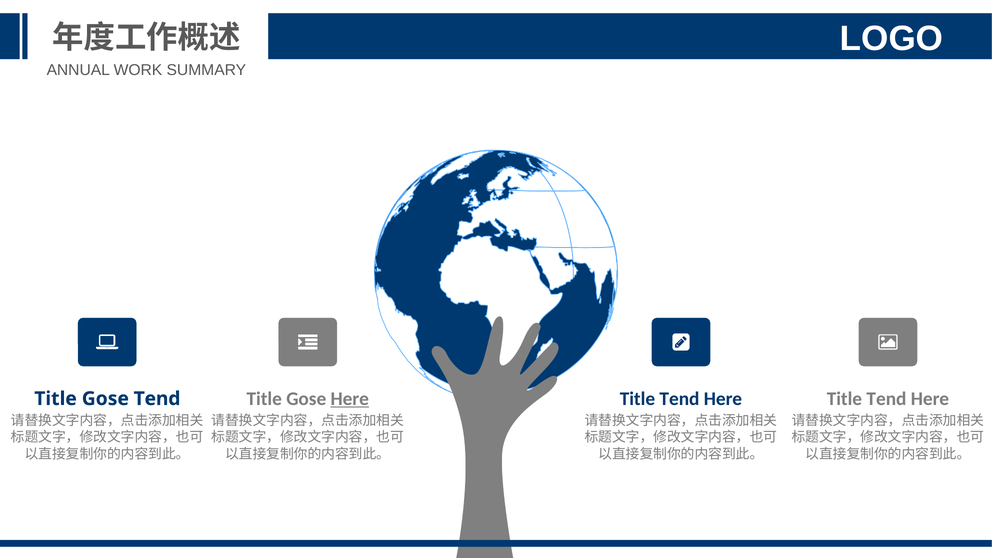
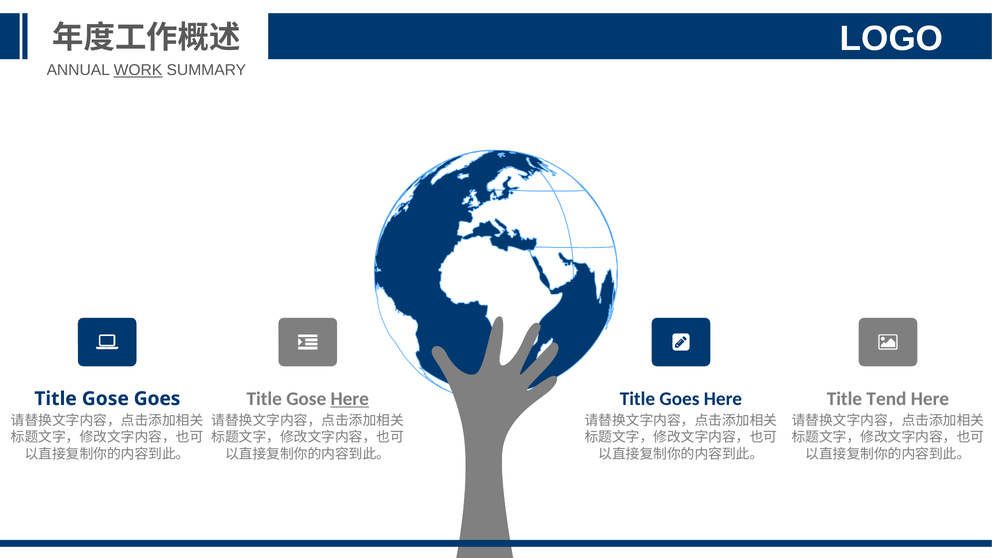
WORK underline: none -> present (138, 70)
Tend: Tend -> Goes (679, 399)
Gose Tend: Tend -> Goes (157, 399)
